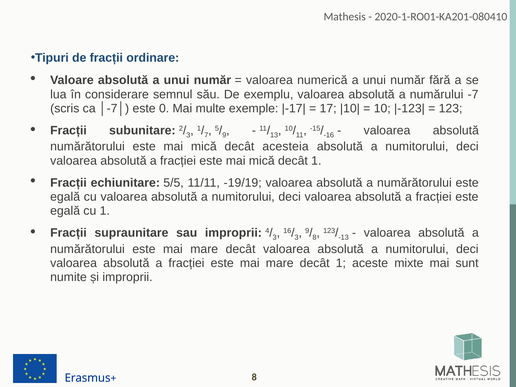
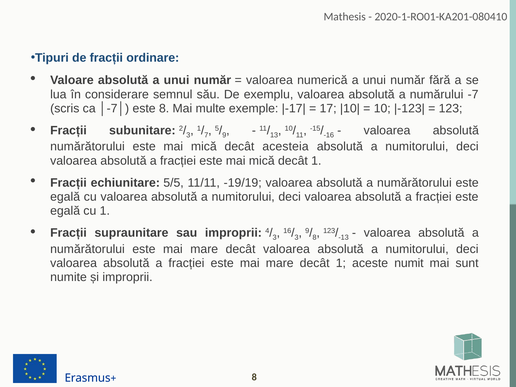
este 0: 0 -> 8 (164, 108)
mixte: mixte -> numit (409, 263)
